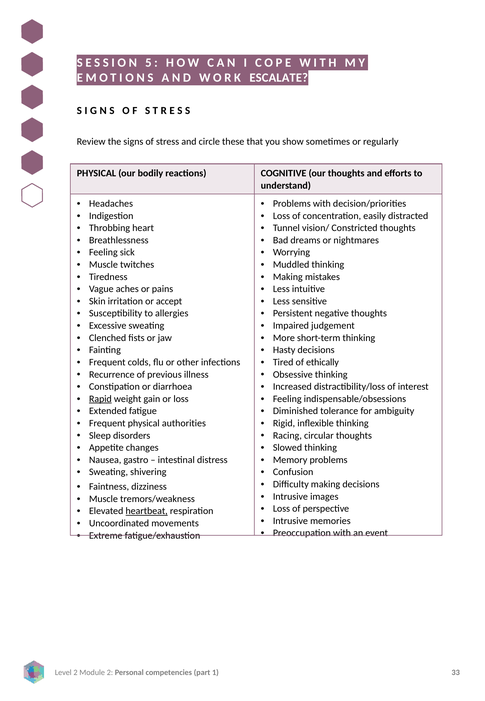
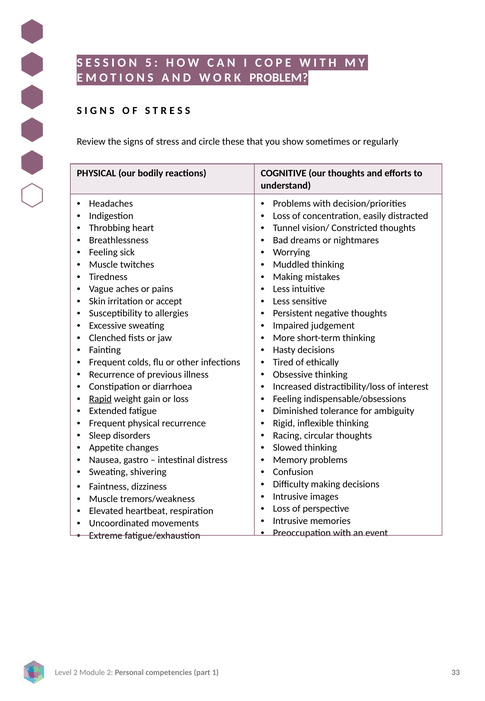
ESCALATE: ESCALATE -> PROBLEM (279, 78)
physical authorities: authorities -> recurrence (184, 423)
heartbeat underline: present -> none (147, 511)
